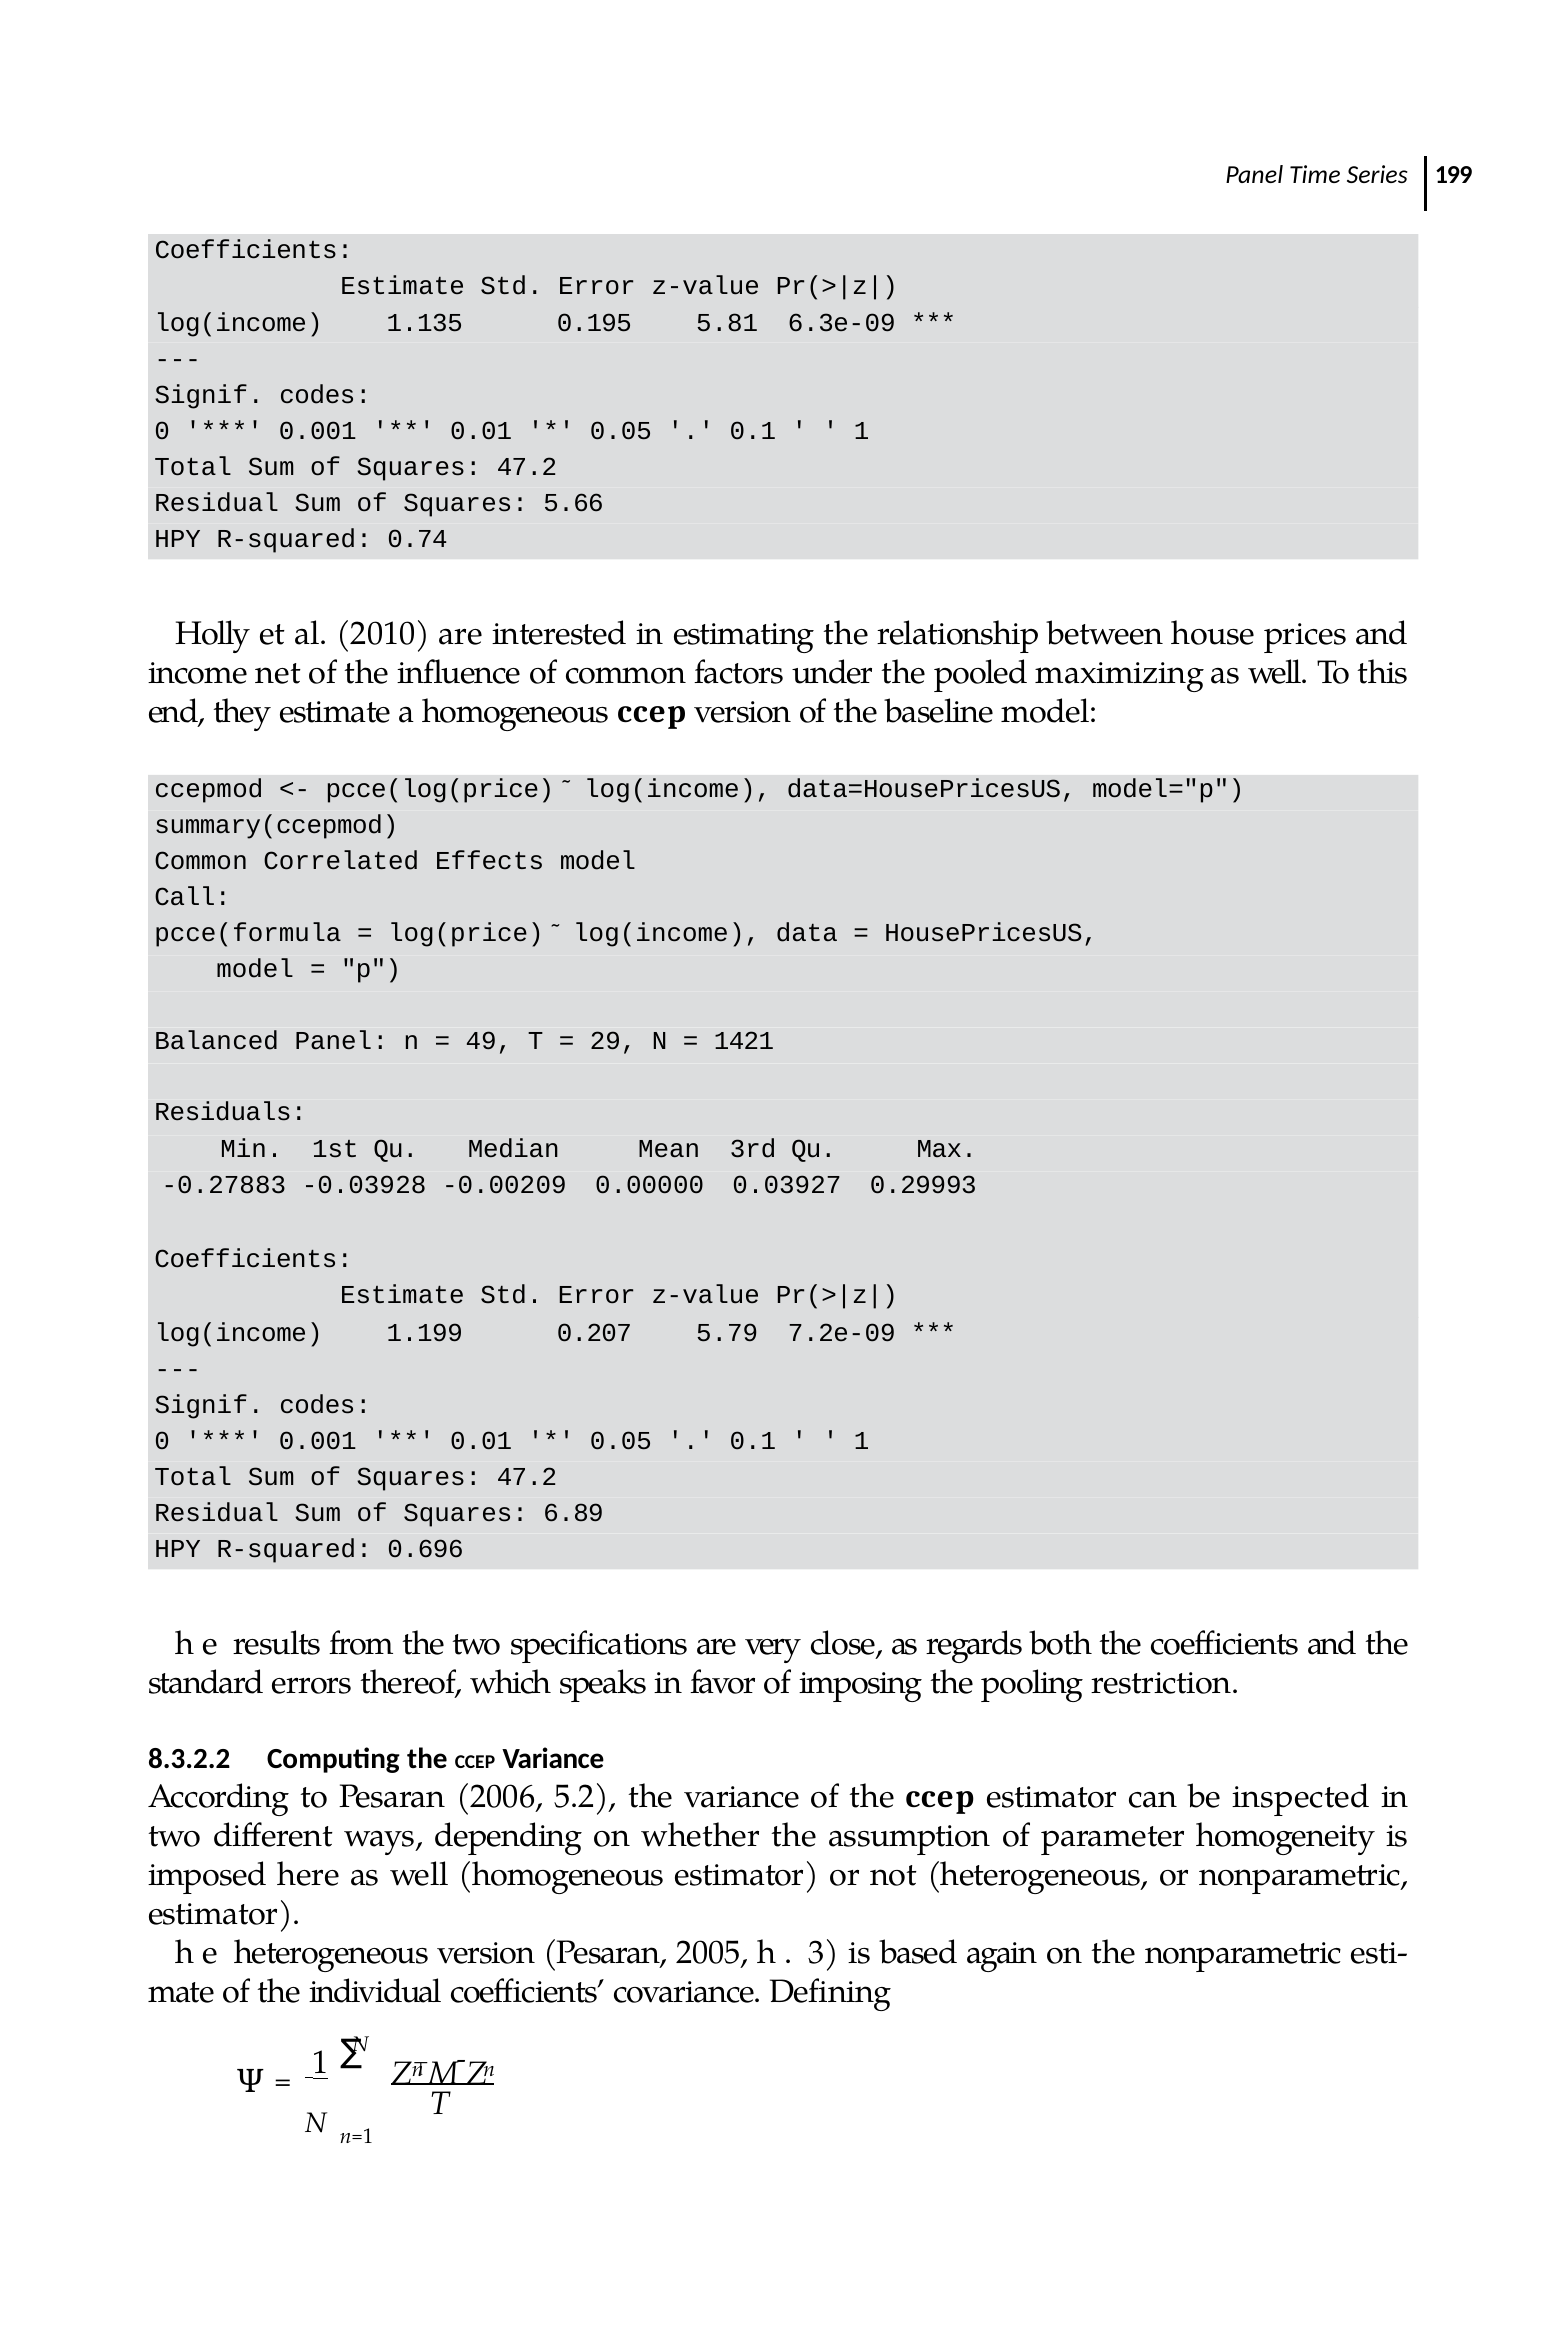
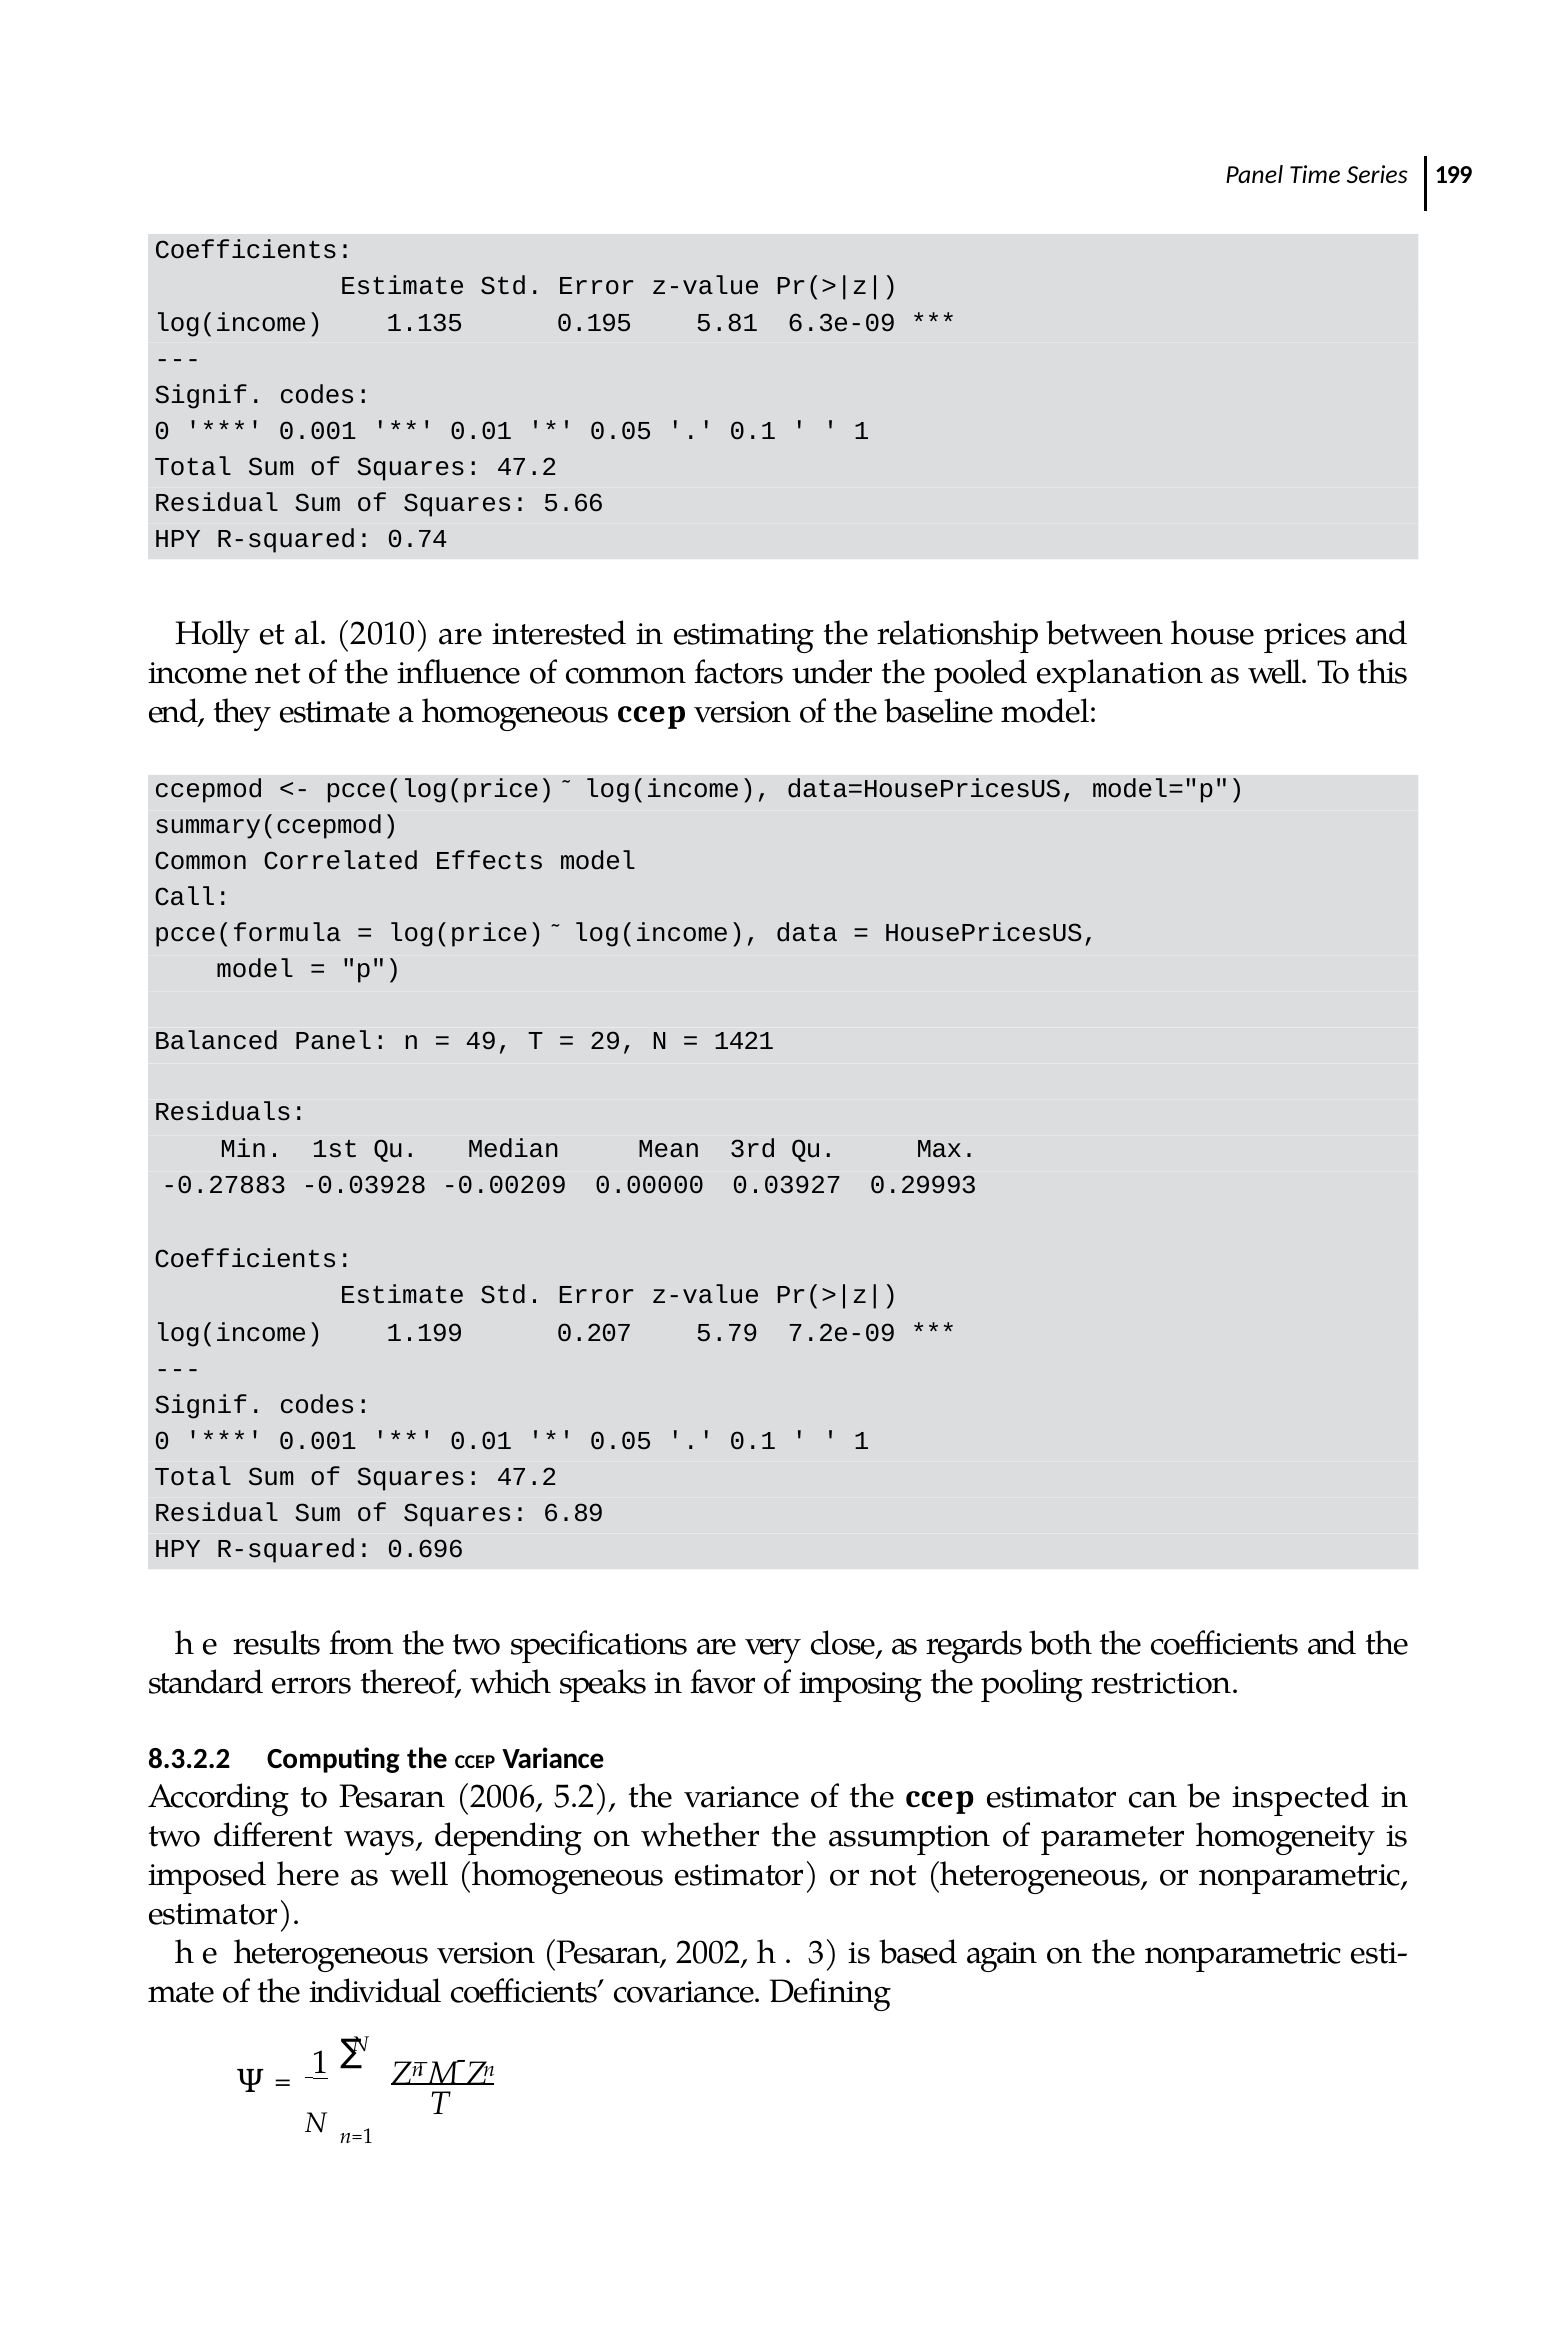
maximizing: maximizing -> explanation (1120, 673)
2005: 2005 -> 2002 (713, 1954)
